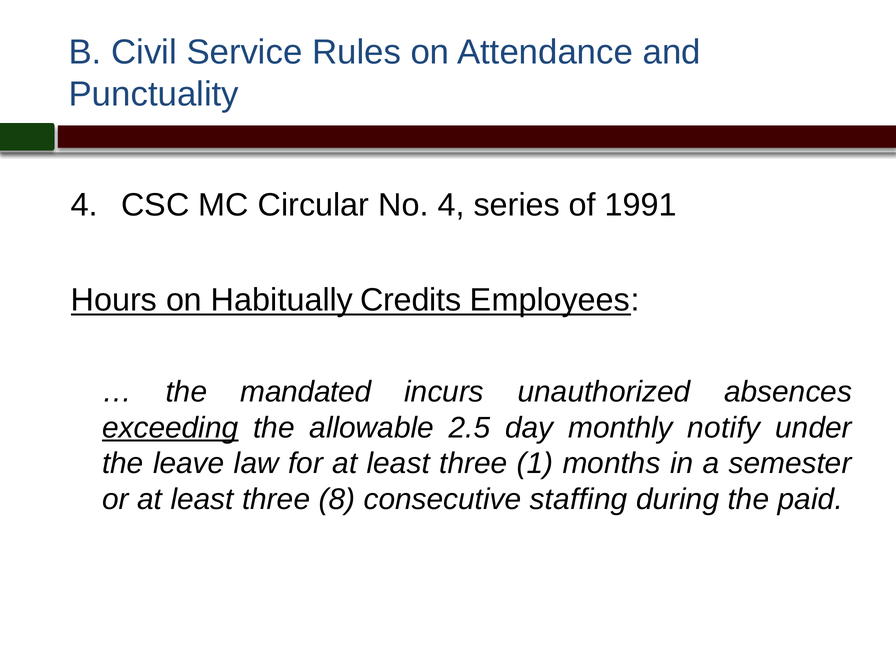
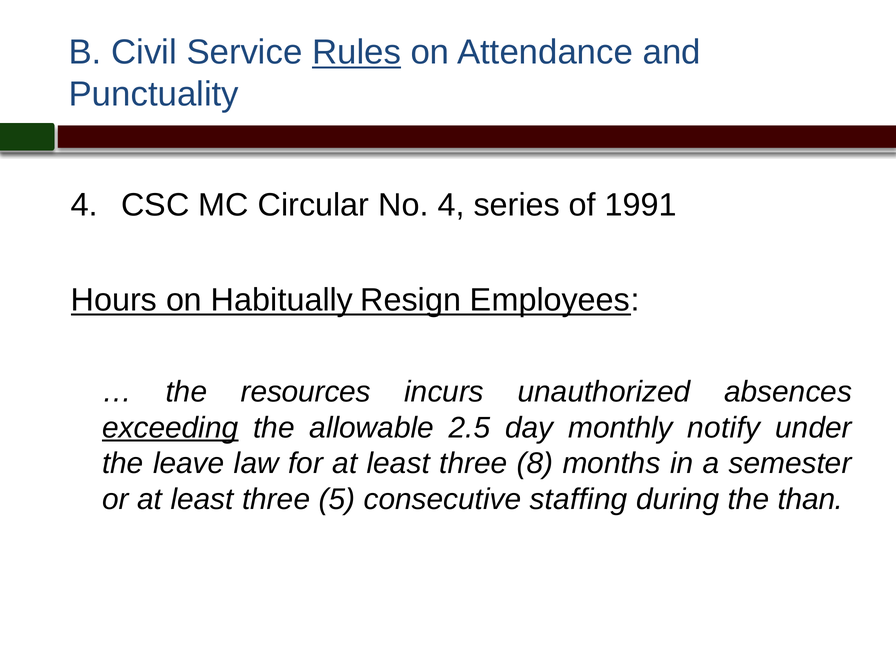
Rules underline: none -> present (357, 52)
Credits: Credits -> Resign (411, 300)
mandated: mandated -> resources (306, 392)
1: 1 -> 8 (535, 464)
8: 8 -> 5 (337, 499)
paid: paid -> than (810, 499)
